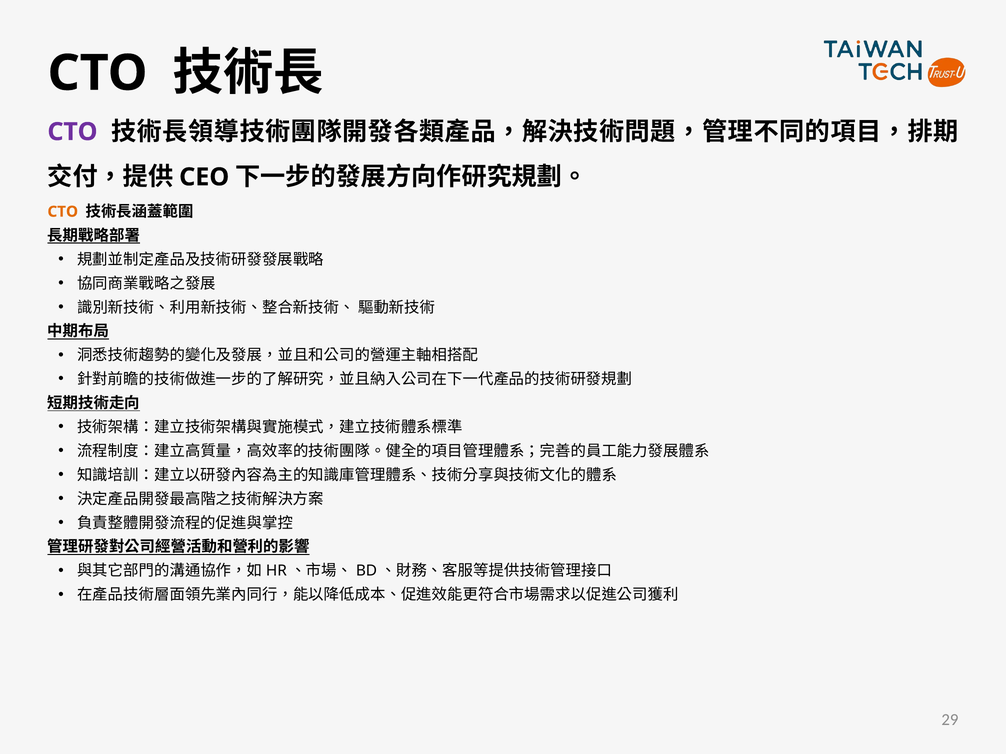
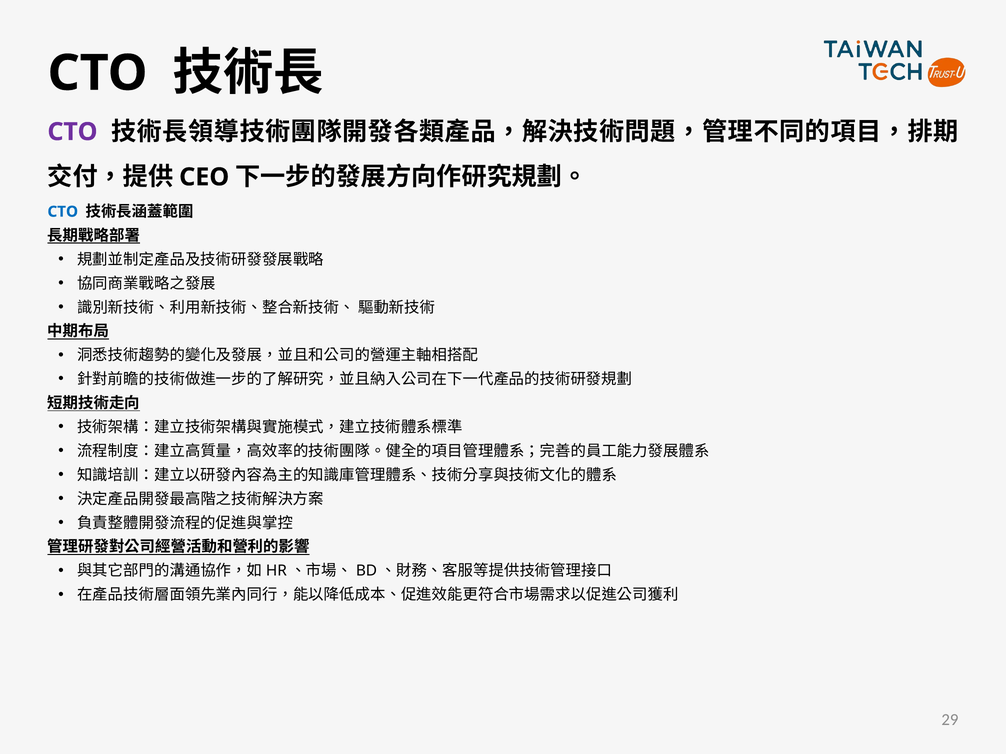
CTO colour: orange -> blue (63, 212)
